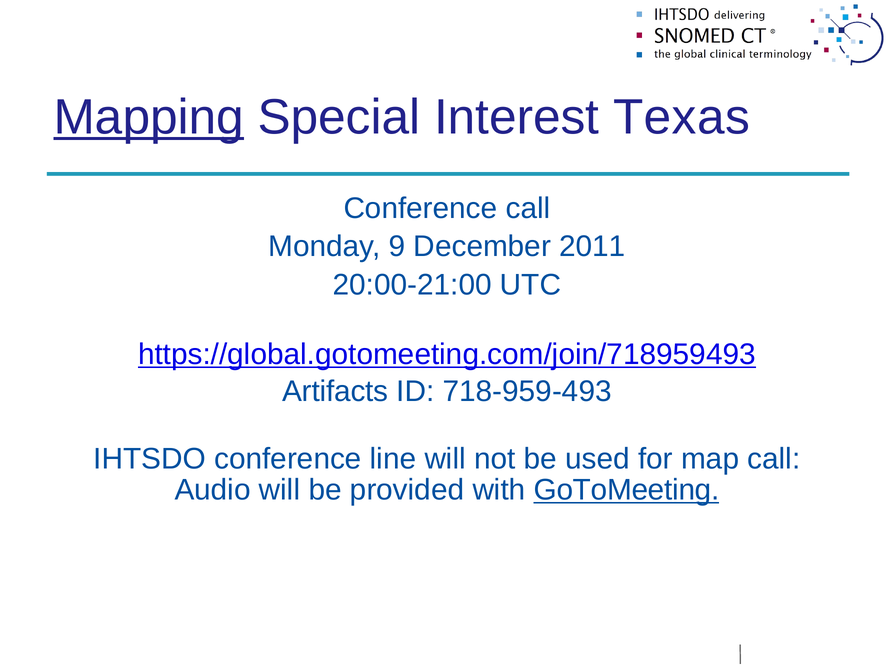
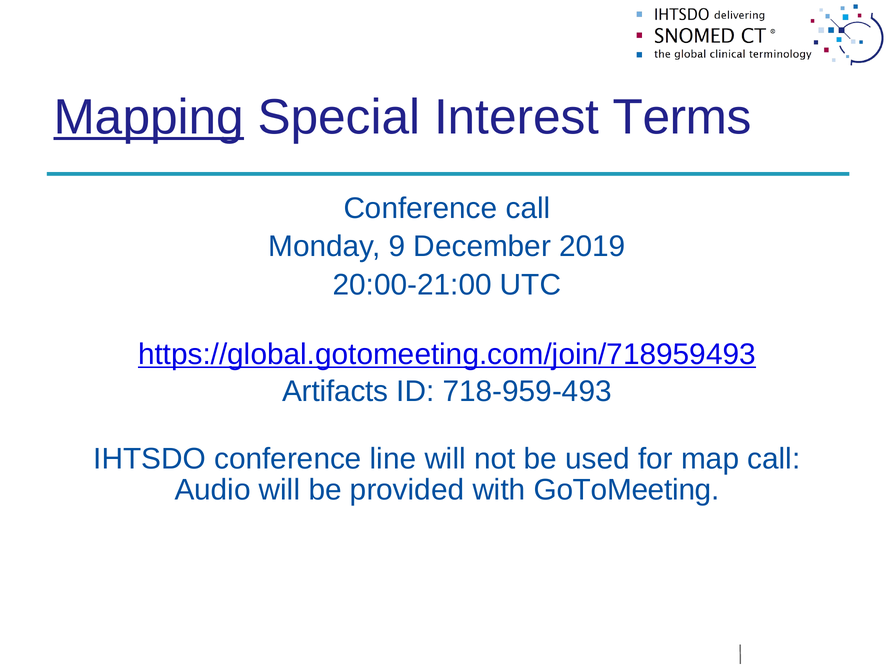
Texas: Texas -> Terms (682, 117)
2011: 2011 -> 2019 (592, 246)
GoToMeeting underline: present -> none (627, 490)
